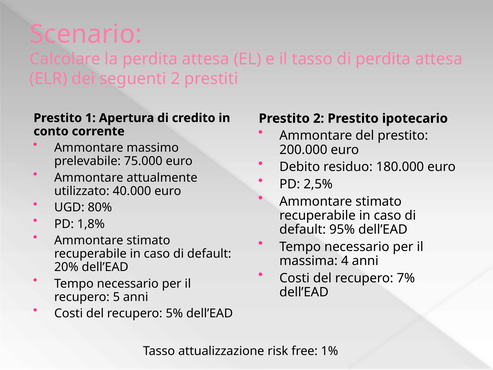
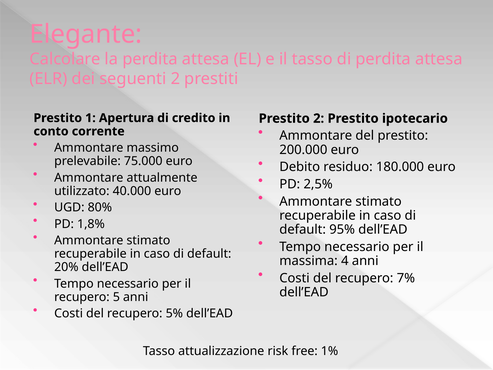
Scenario: Scenario -> Elegante (86, 34)
